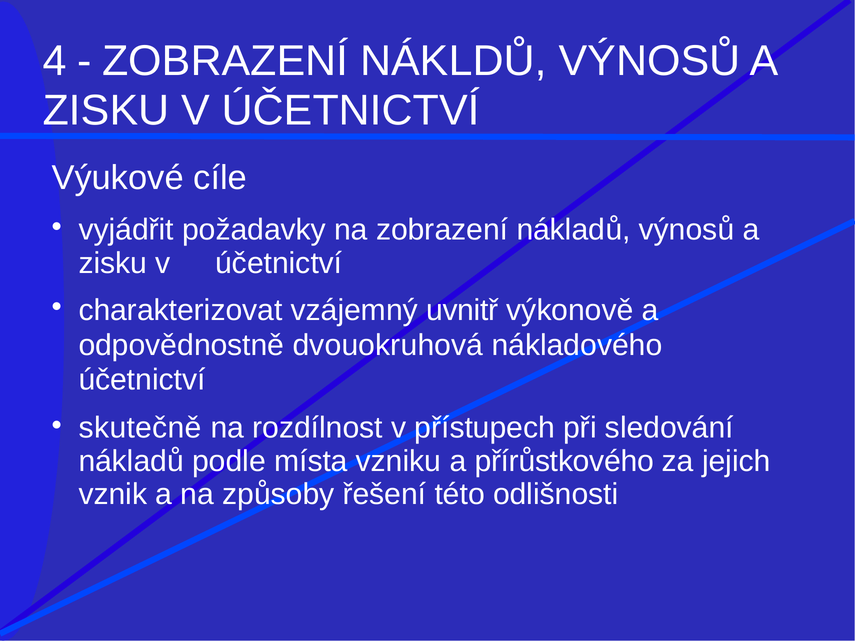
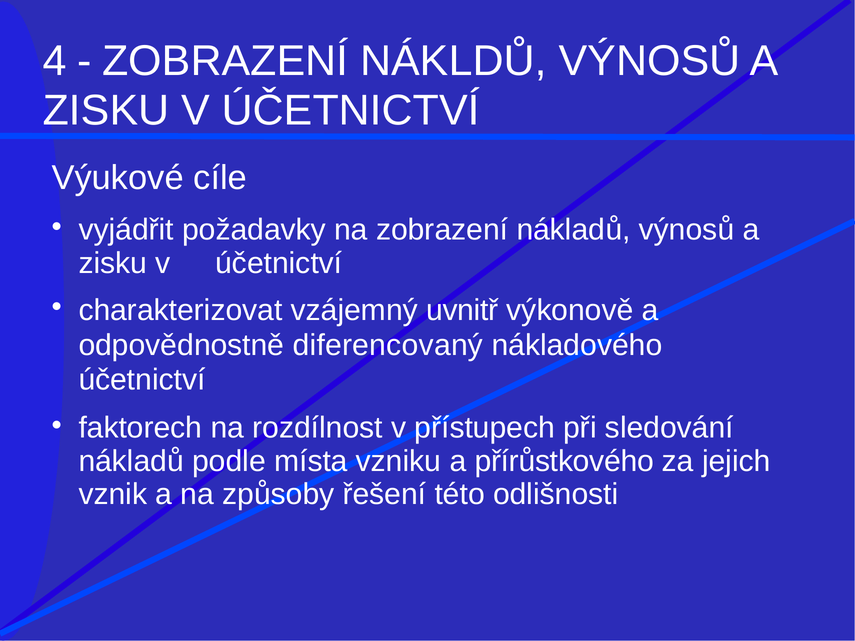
dvouokruhová: dvouokruhová -> diferencovaný (388, 345)
skutečně: skutečně -> faktorech (140, 428)
